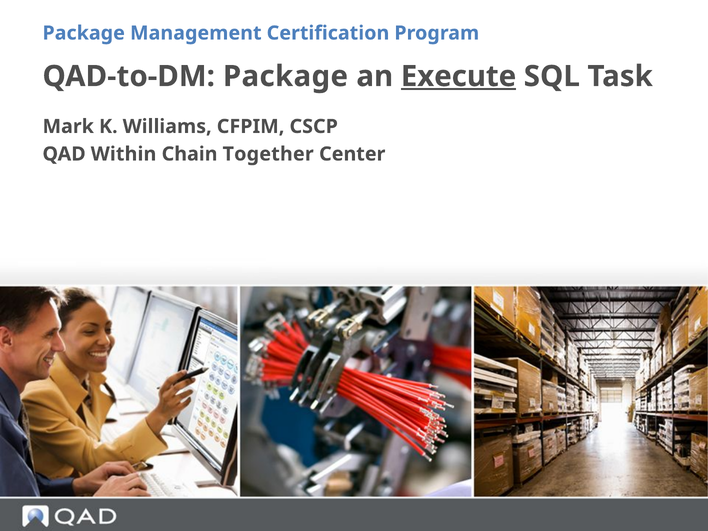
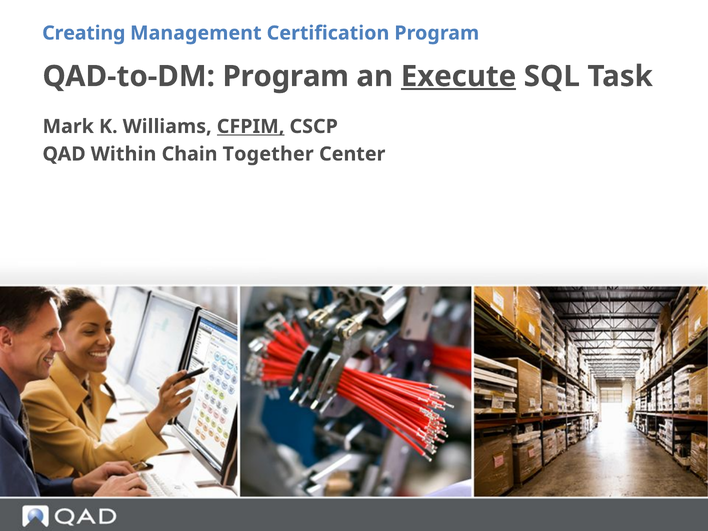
Package: Package -> Creating (84, 33)
QAD-to-DM Package: Package -> Program (286, 76)
CFPIM underline: none -> present (251, 126)
